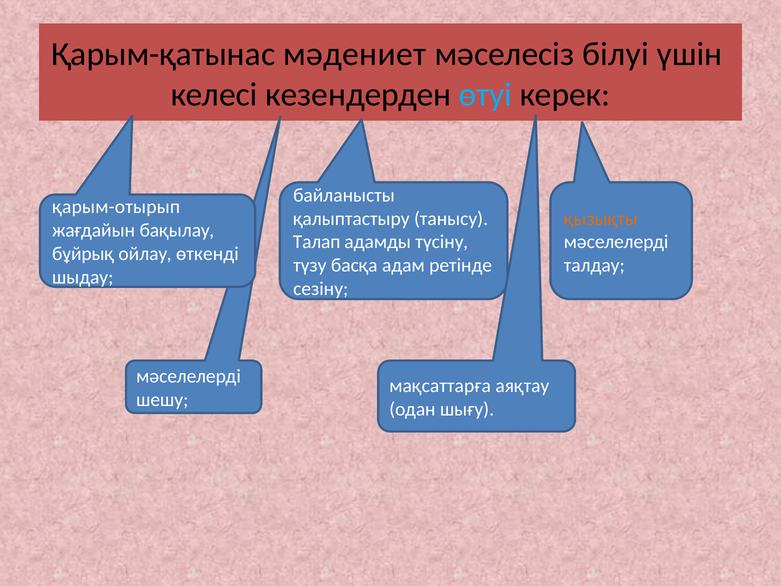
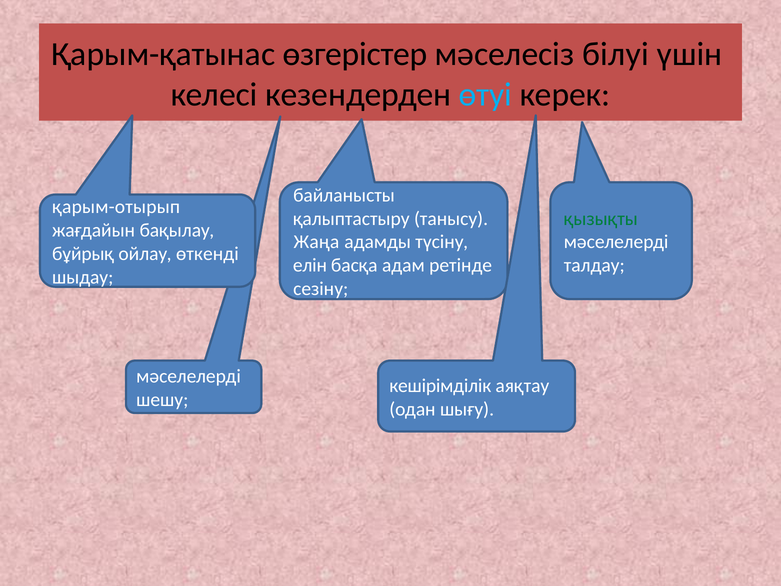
мәдениет: мәдениет -> өзгерістер (355, 54)
қызықты colour: orange -> green (601, 218)
Талап: Талап -> Жаңа (316, 242)
түзу: түзу -> елін (310, 265)
мақсаттарға: мақсаттарға -> кешірімділік (440, 386)
